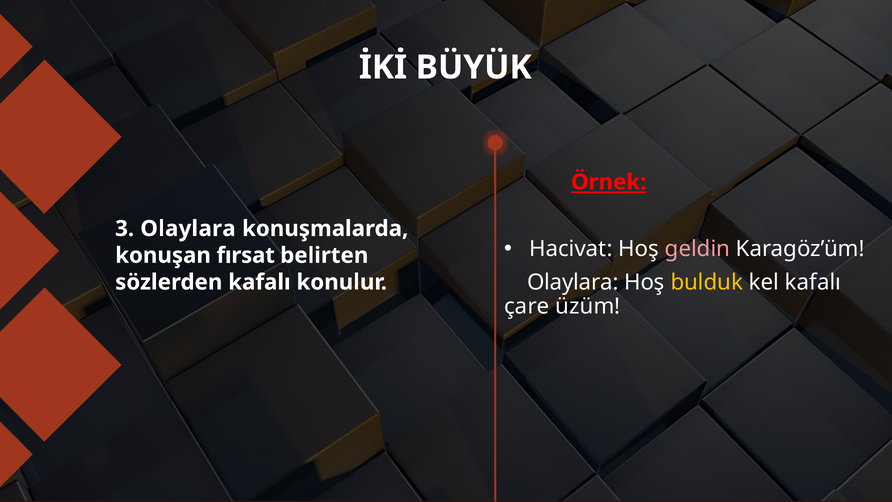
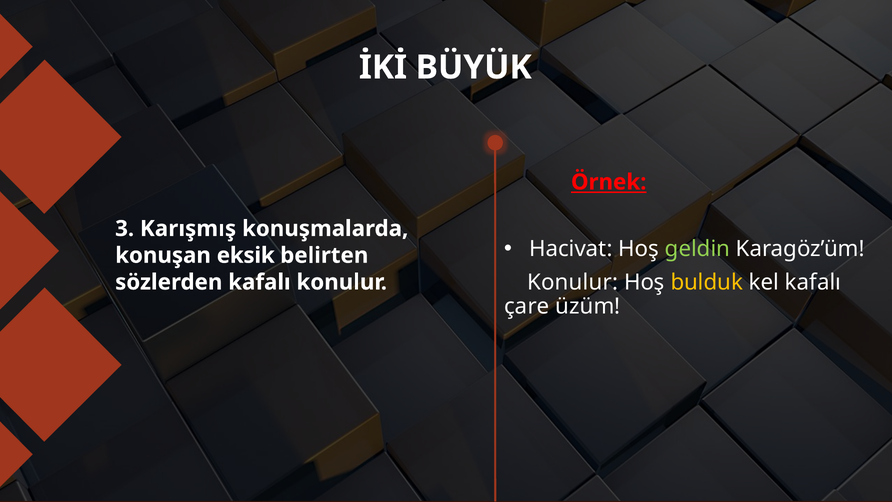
3 Olaylara: Olaylara -> Karışmış (188, 229)
geldin colour: pink -> light green (697, 249)
fırsat: fırsat -> eksik (246, 255)
Olaylara: Olaylara -> Konulur (573, 282)
